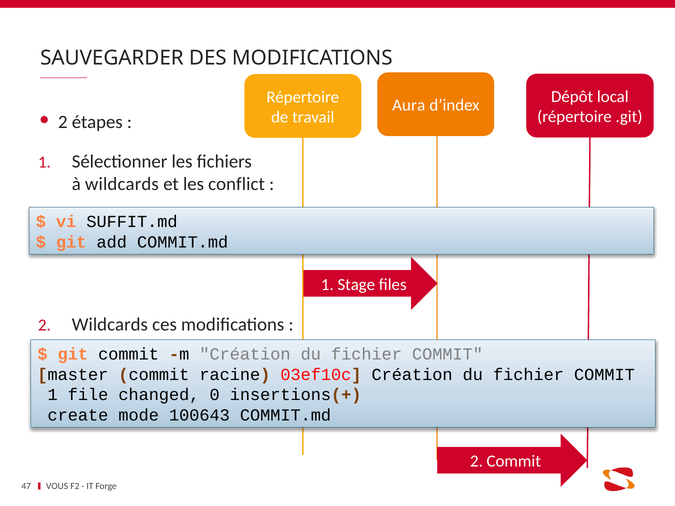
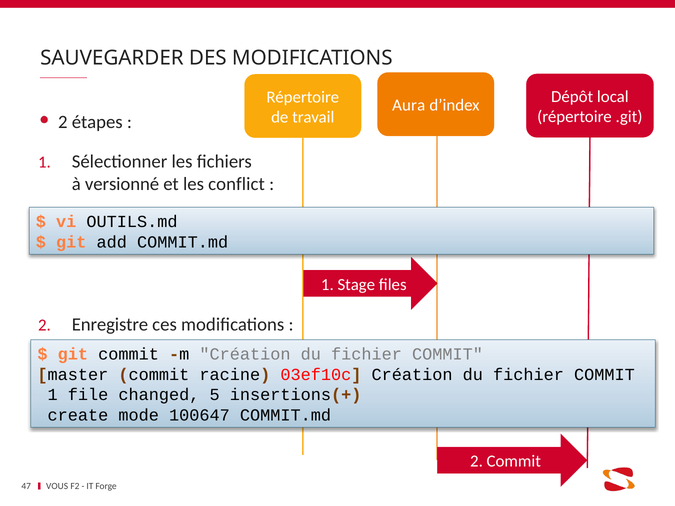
à wildcards: wildcards -> versionné (122, 184)
SUFFIT.md: SUFFIT.md -> OUTILS.md (132, 222)
2 Wildcards: Wildcards -> Enregistre (110, 325)
0: 0 -> 5 (215, 395)
100643: 100643 -> 100647 (199, 415)
